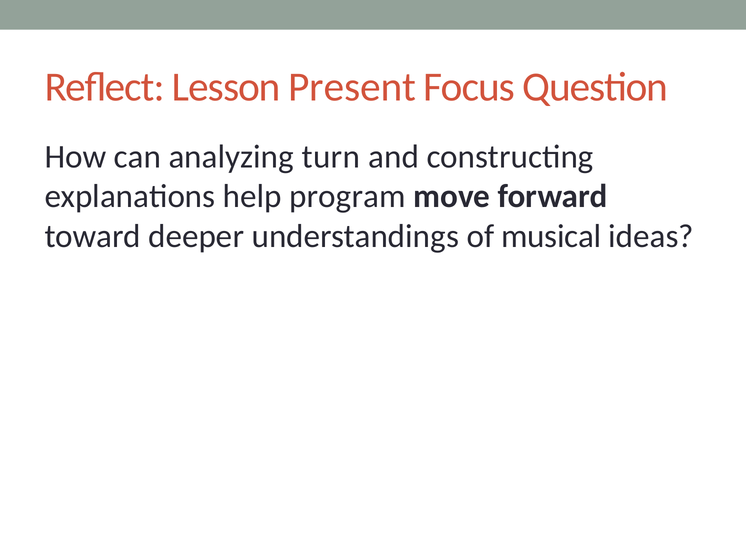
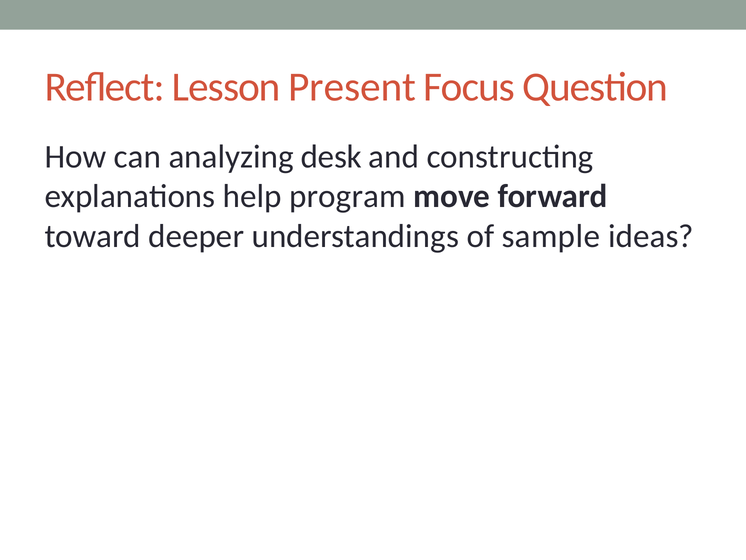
turn: turn -> desk (331, 156)
musical: musical -> sample (551, 236)
